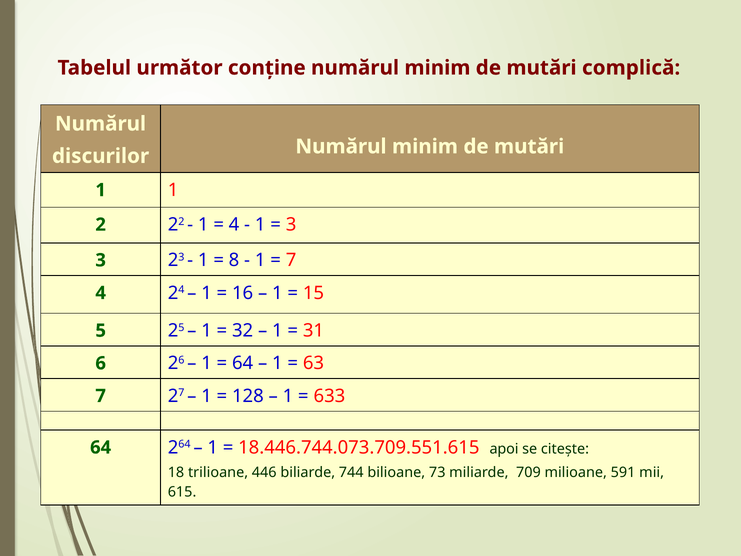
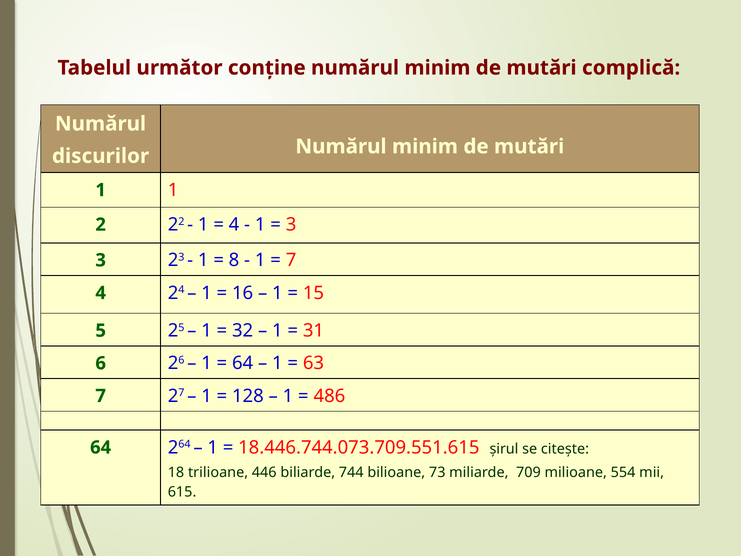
633: 633 -> 486 (329, 396)
apoi: apoi -> şirul (504, 449)
591: 591 -> 554 (623, 472)
